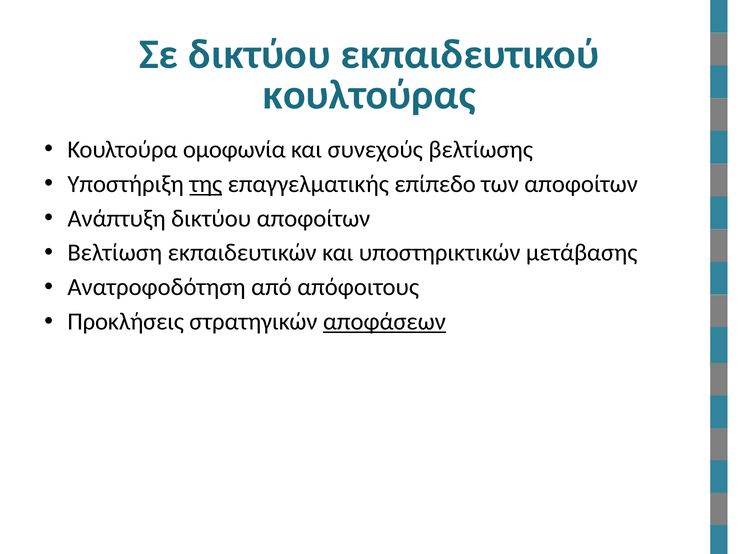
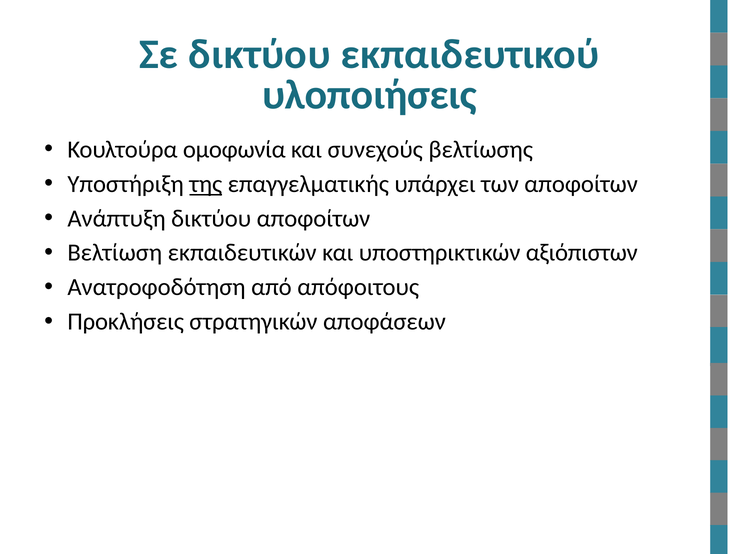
κουλτούρας: κουλτούρας -> υλοποιήσεις (370, 95)
επίπεδο: επίπεδο -> υπάρχει (435, 184)
μετάβασης: μετάβασης -> αξιόπιστων (582, 253)
αποφάσεων underline: present -> none (384, 322)
